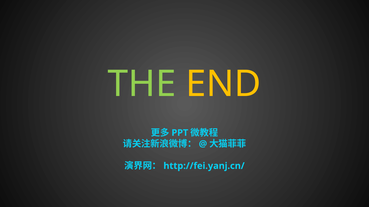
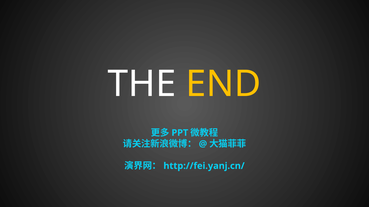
THE colour: light green -> white (142, 84)
